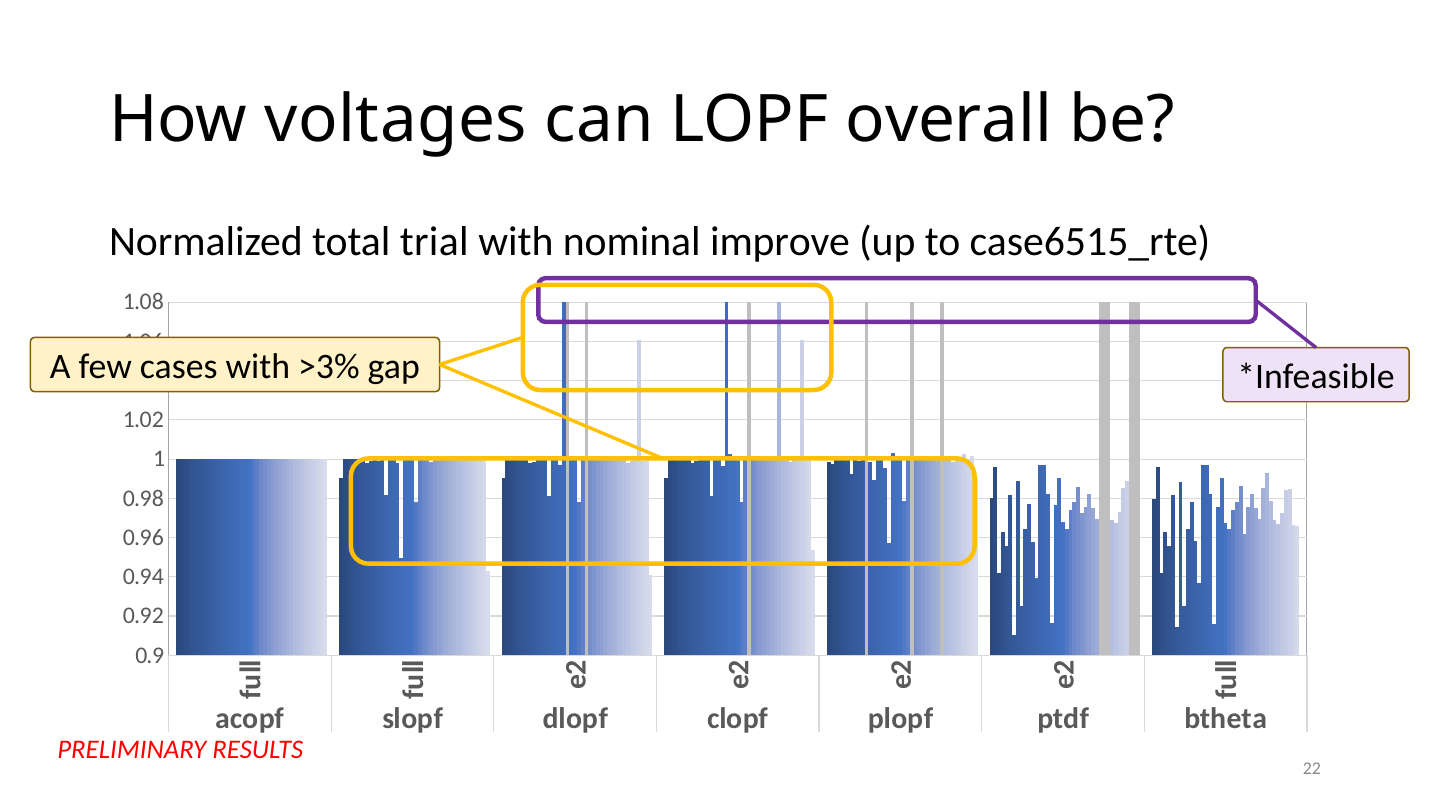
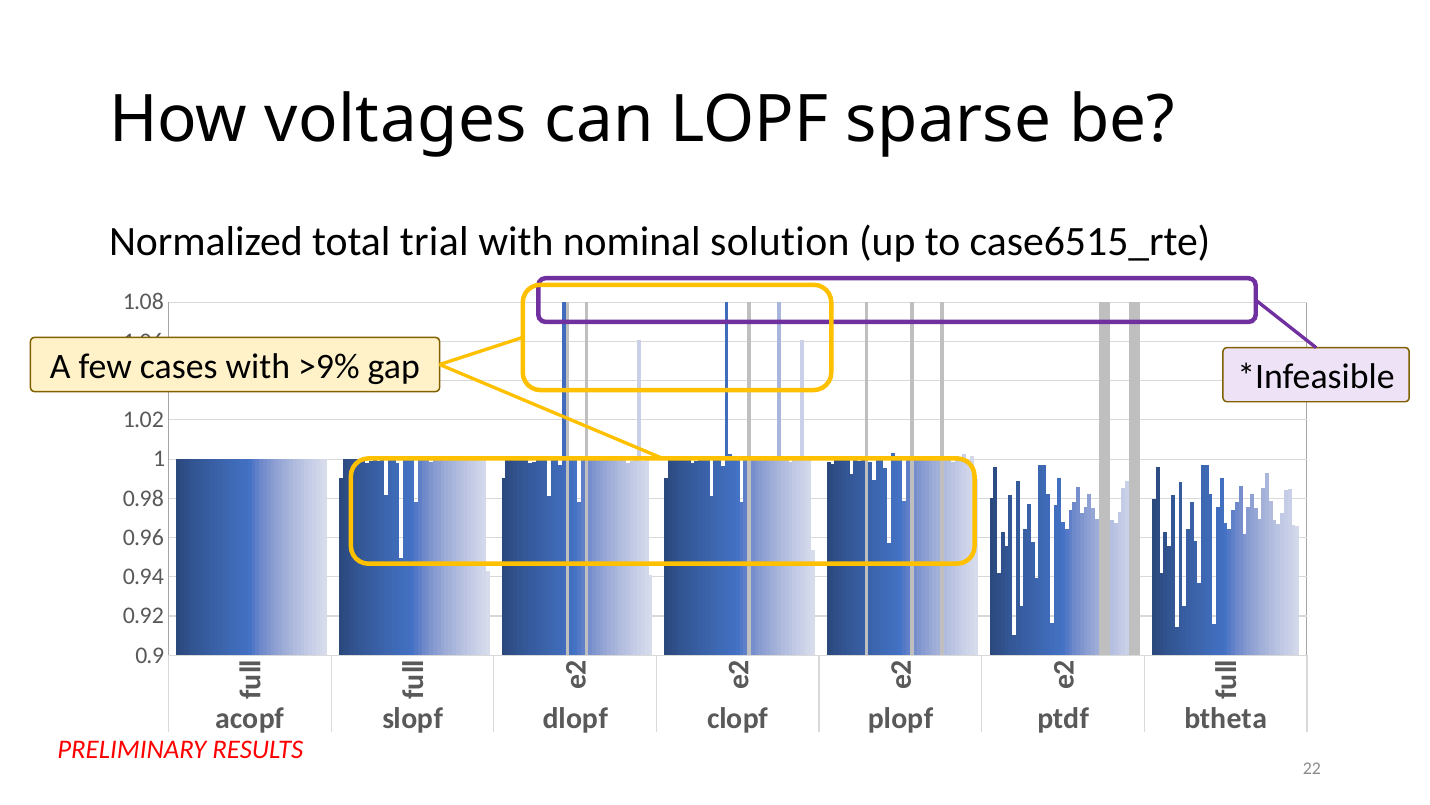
overall: overall -> sparse (949, 120)
improve: improve -> solution (780, 242)
>3%: >3% -> >9% (329, 367)
